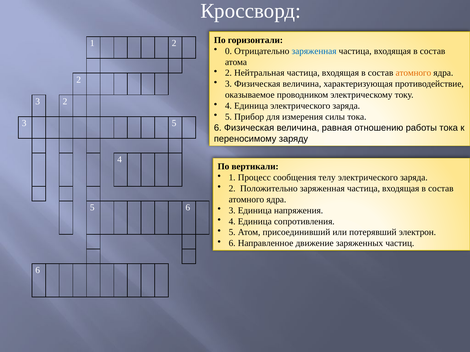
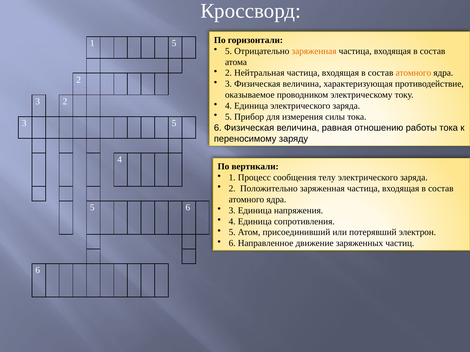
1 2: 2 -> 5 (174, 43)
0: 0 -> 5 (228, 51)
заряженная colour: blue -> orange (314, 51)
